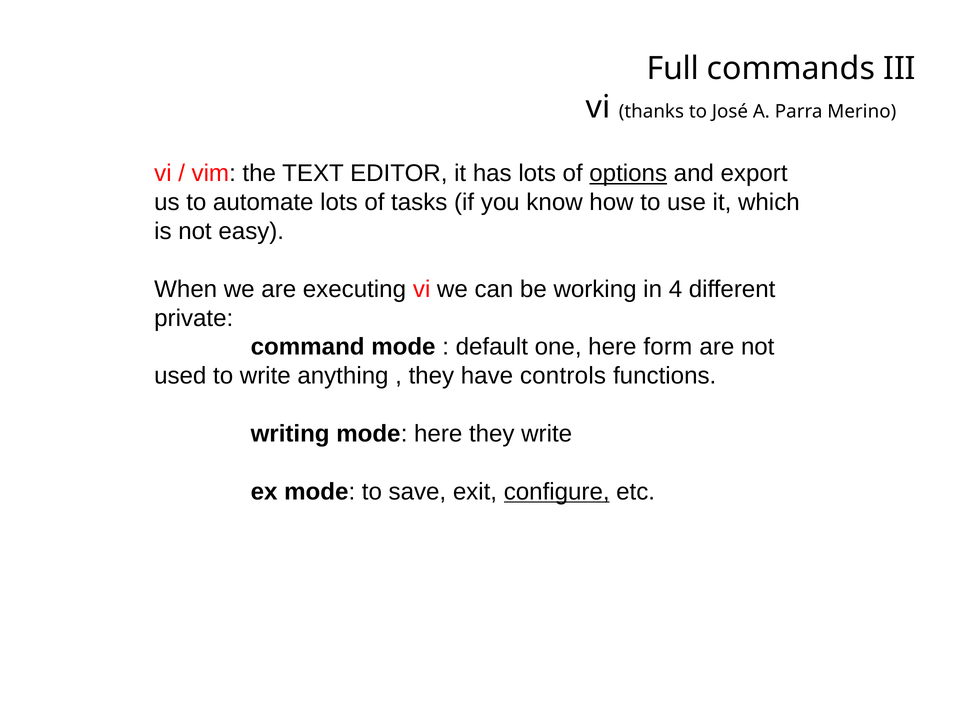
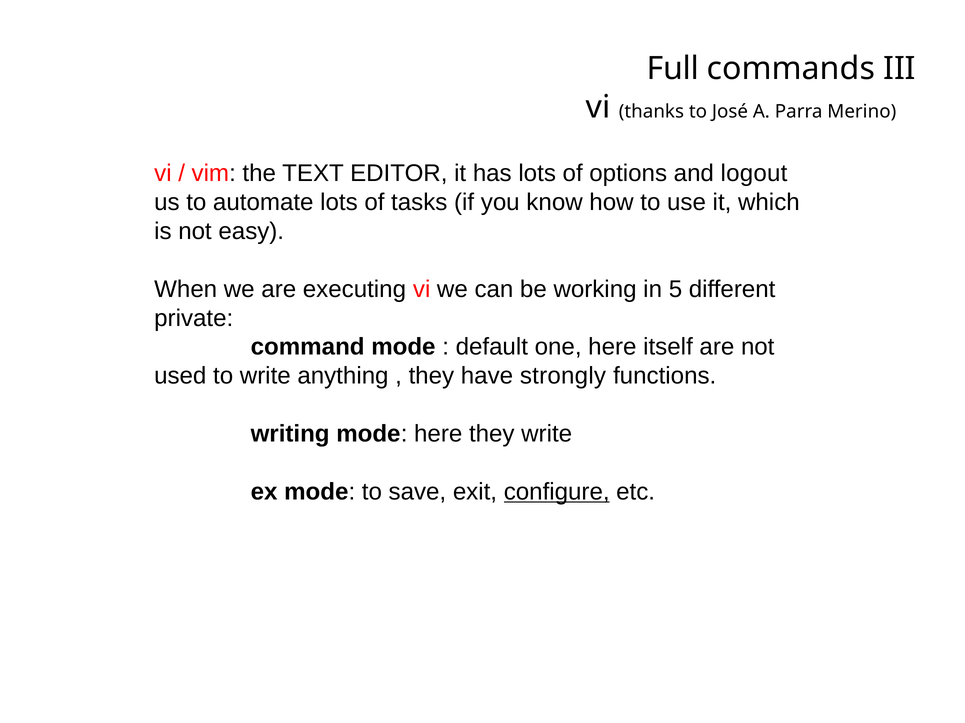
options underline: present -> none (628, 174)
export: export -> logout (754, 174)
4: 4 -> 5 (675, 289)
form: form -> itself (668, 347)
controls: controls -> strongly (563, 376)
